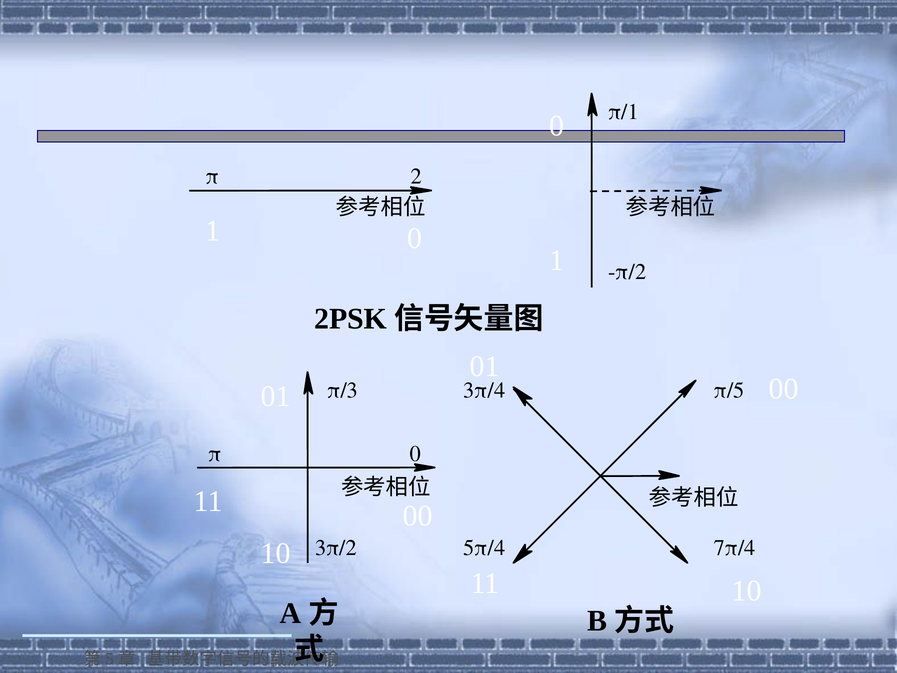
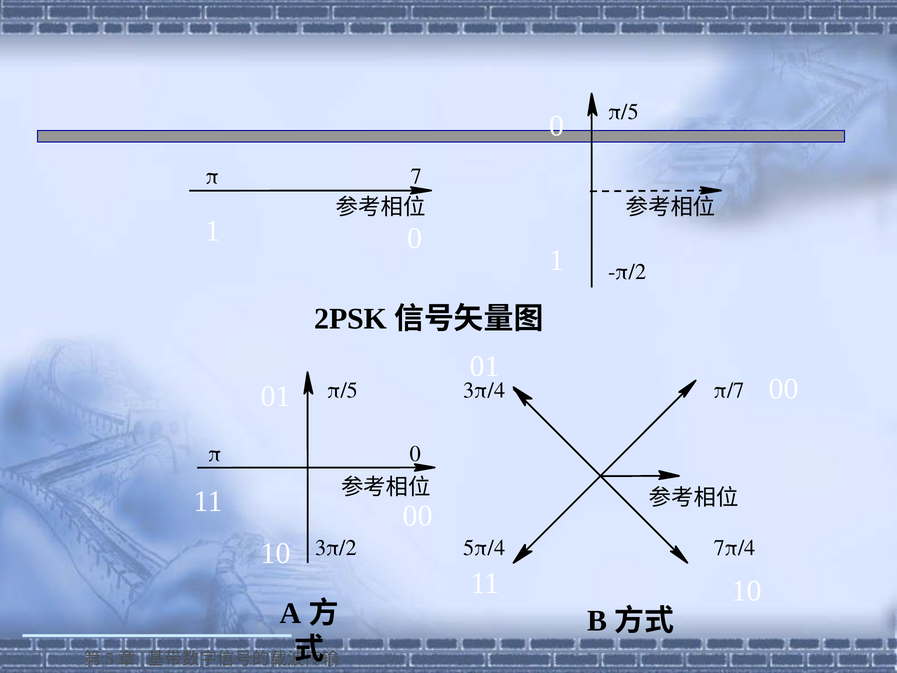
π/1: π/1 -> π/5 (623, 112)
2: 2 -> 7 (416, 177)
π/3: π/3 -> π/5 (343, 390)
π/5: π/5 -> π/7 (729, 390)
